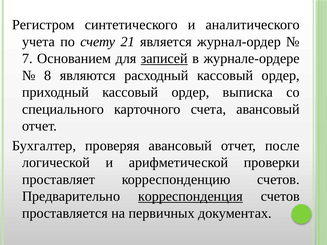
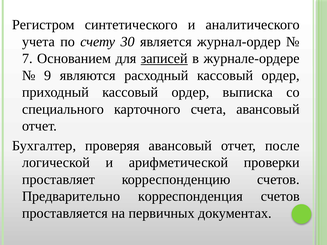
21: 21 -> 30 (128, 42)
8: 8 -> 9 (48, 75)
корреспонденция underline: present -> none (190, 197)
